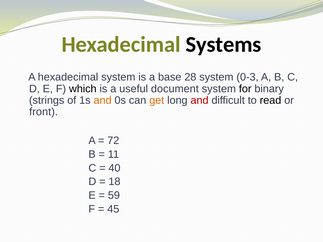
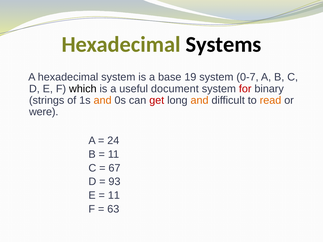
28: 28 -> 19 (190, 77)
0-3: 0-3 -> 0-7 (248, 77)
for colour: black -> red (245, 89)
get colour: orange -> red (157, 100)
and colour: red -> orange (200, 100)
read colour: black -> orange (270, 100)
front: front -> were (44, 112)
72: 72 -> 24 (113, 141)
40: 40 -> 67 (114, 168)
18: 18 -> 93 (114, 182)
59: 59 -> 11 (114, 196)
45: 45 -> 63 (113, 209)
